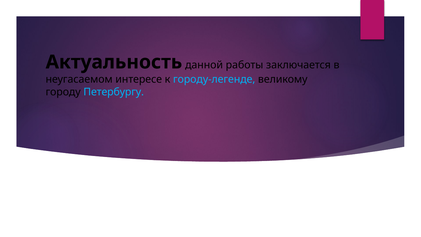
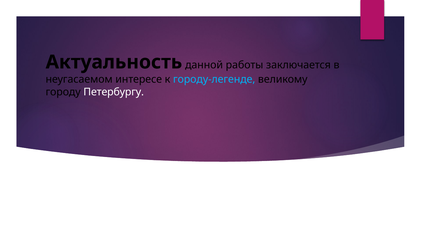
Петербургу colour: light blue -> white (114, 92)
